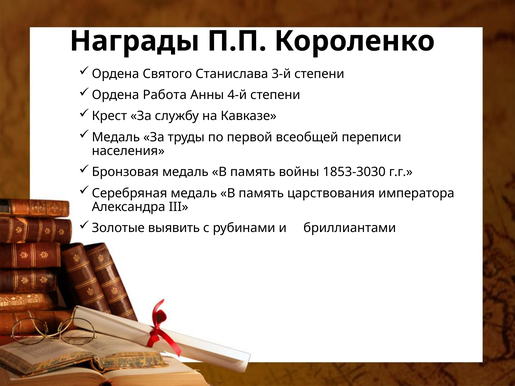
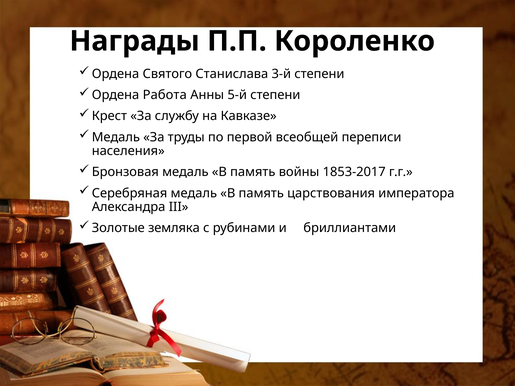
4-й: 4-й -> 5-й (237, 95)
1853-3030: 1853-3030 -> 1853-2017 (354, 172)
выявить: выявить -> земляка (174, 228)
